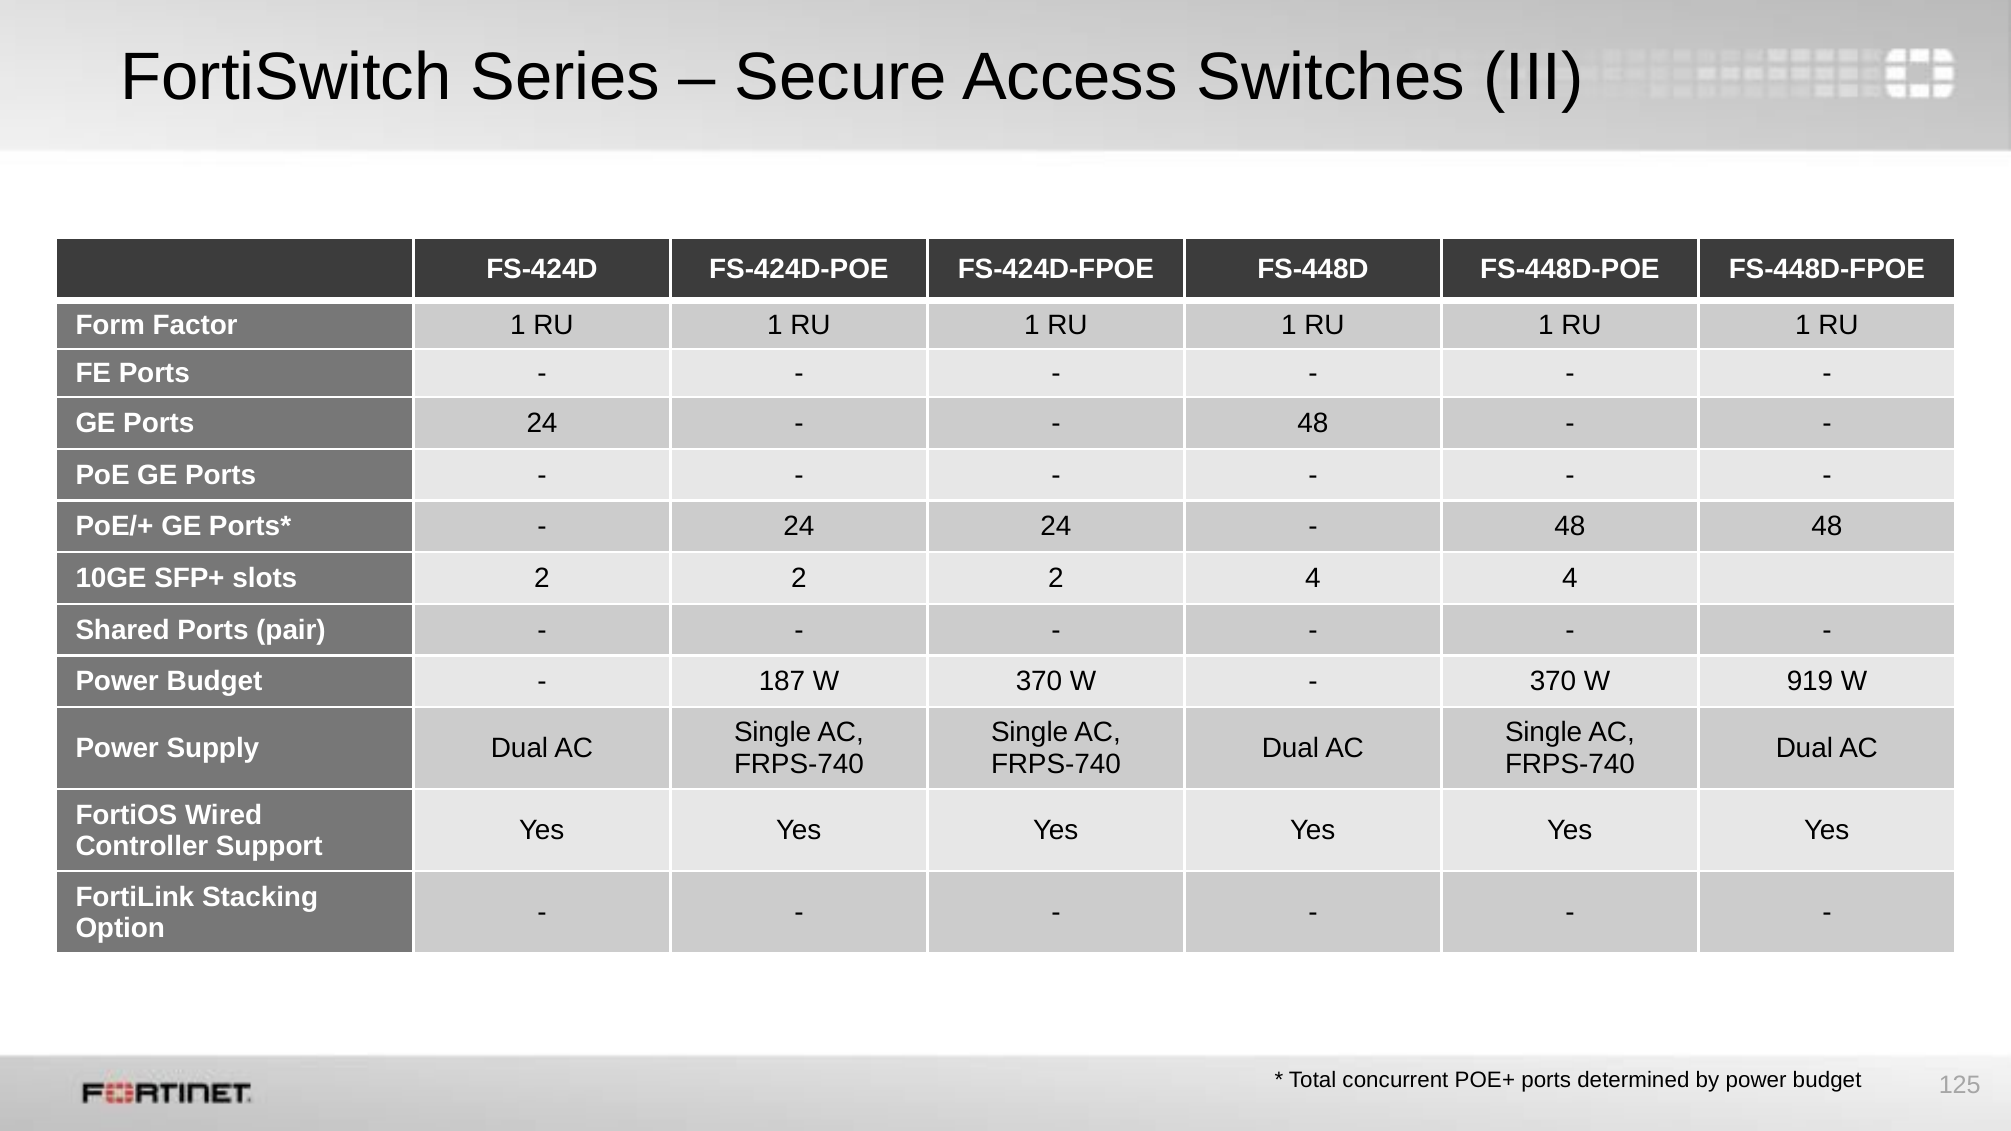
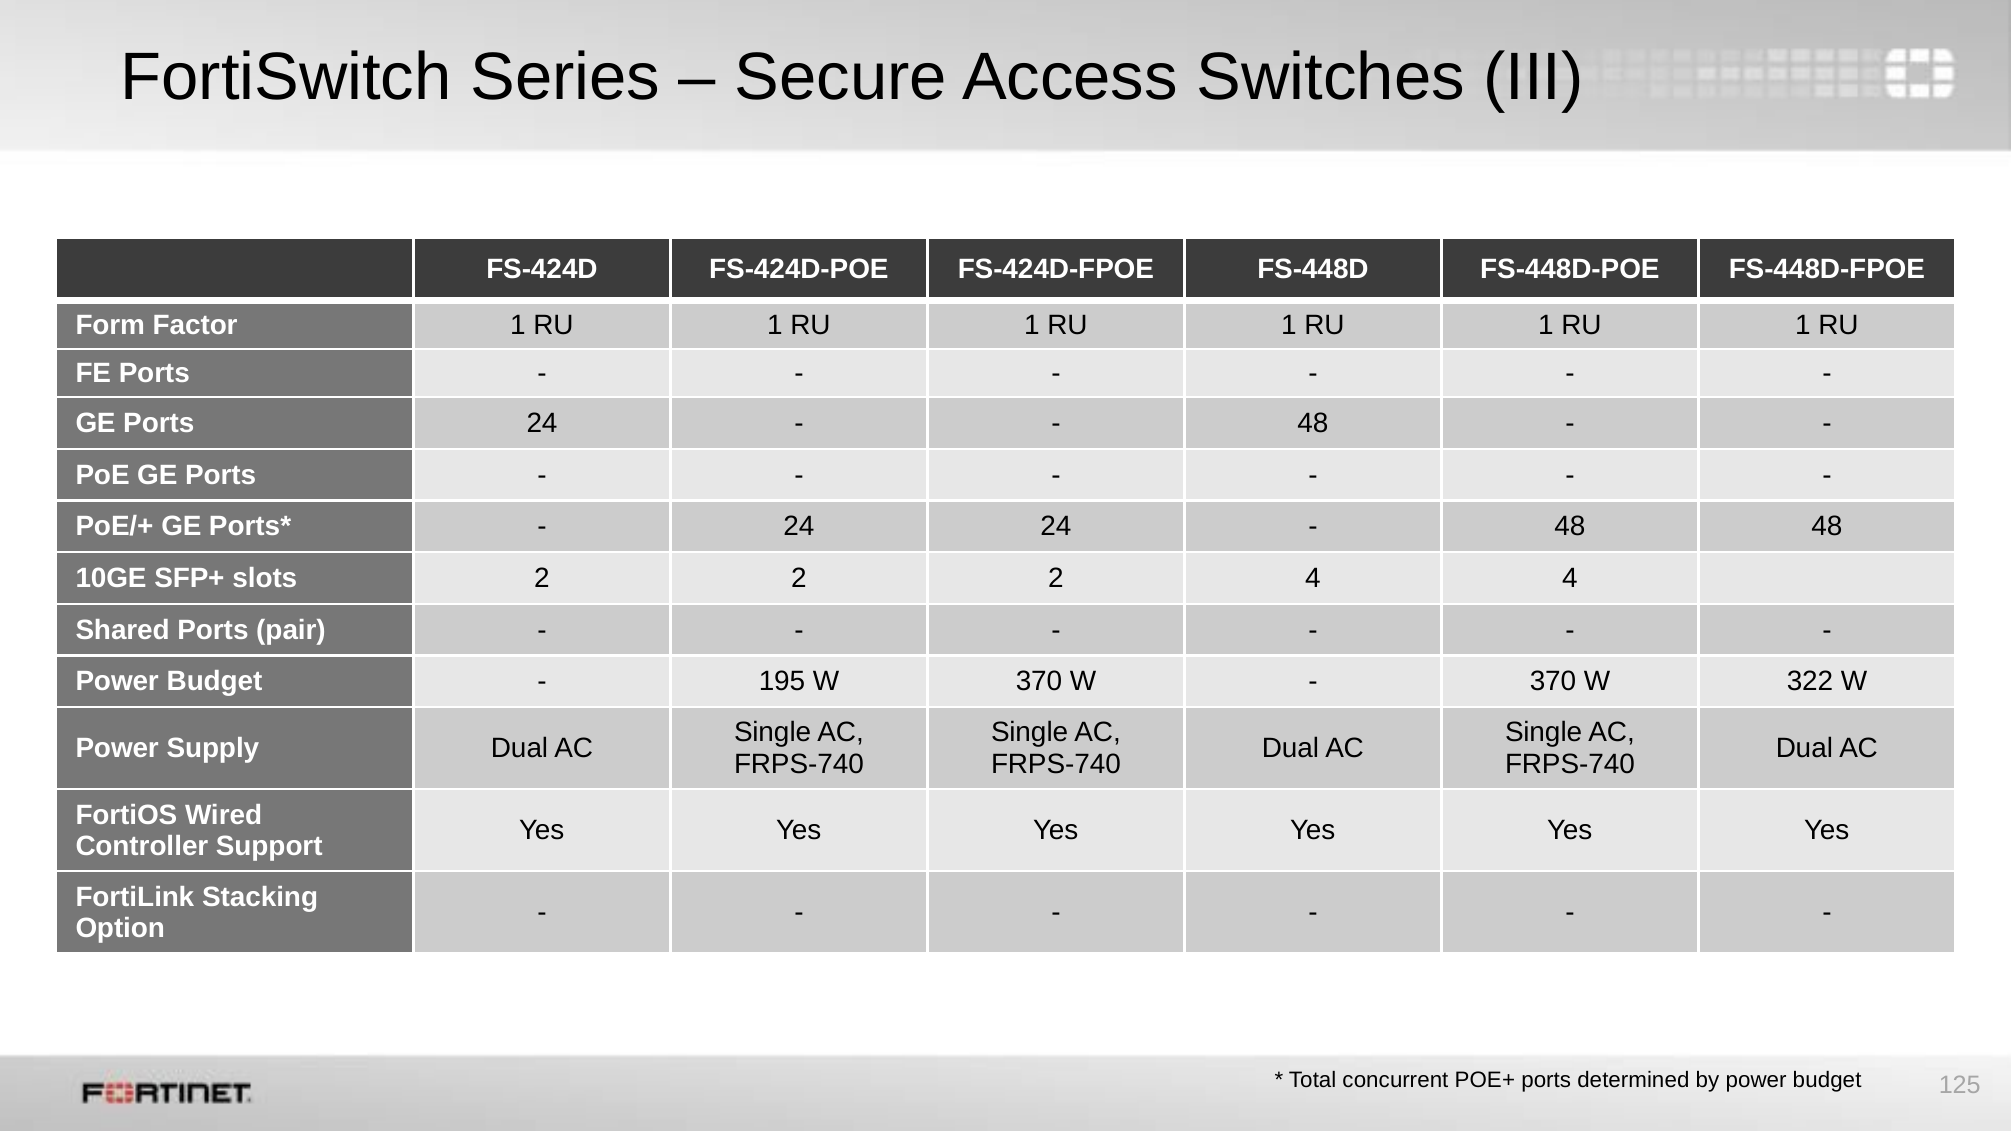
187: 187 -> 195 (782, 682)
919: 919 -> 322 (1810, 682)
